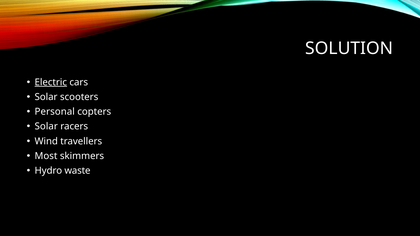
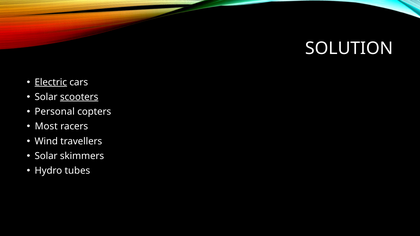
scooters underline: none -> present (79, 97)
Solar: Solar -> Most (46, 127)
Most: Most -> Solar (46, 156)
waste: waste -> tubes (77, 171)
